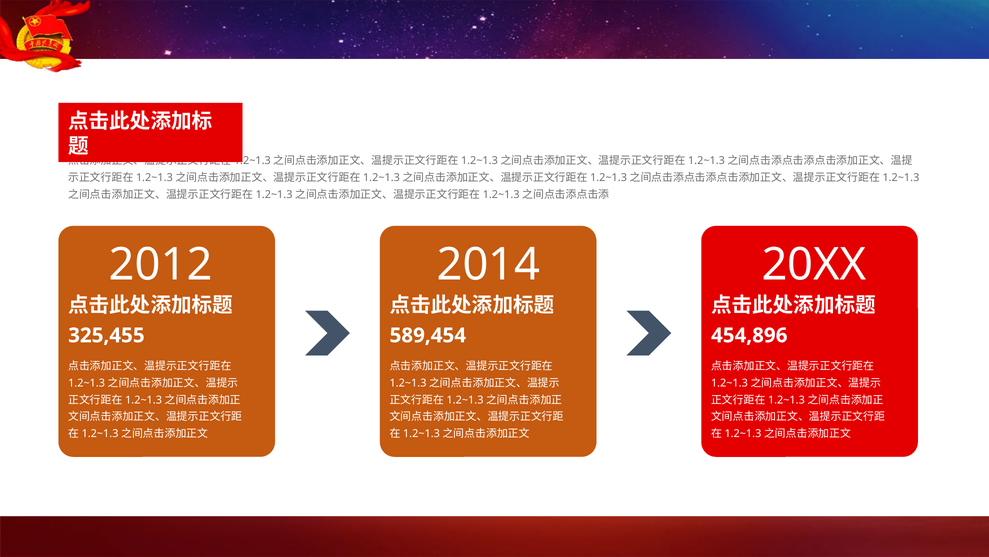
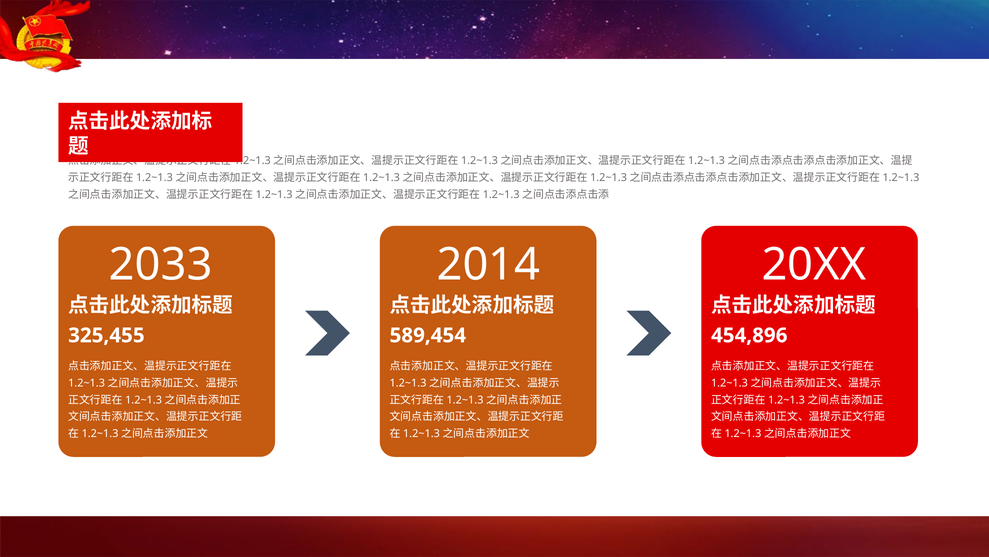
2012: 2012 -> 2033 (161, 264)
